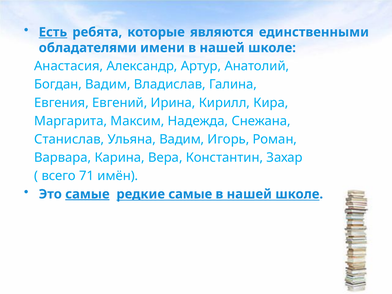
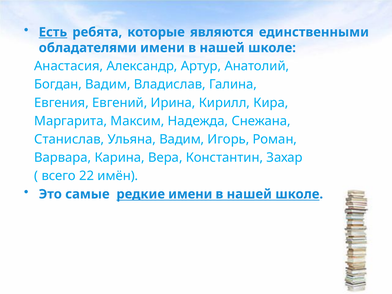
71: 71 -> 22 (87, 176)
самые underline: present -> none (87, 194)
редкие самые: самые -> имени (190, 194)
